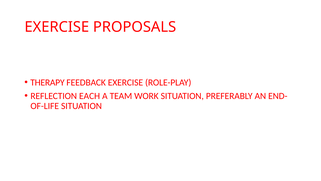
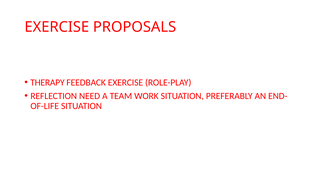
EACH: EACH -> NEED (90, 96)
